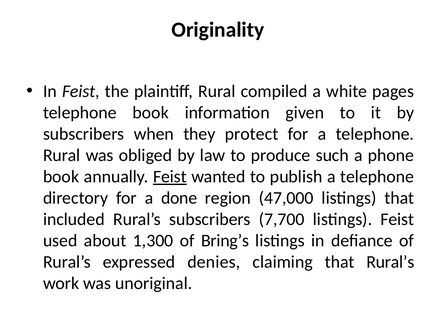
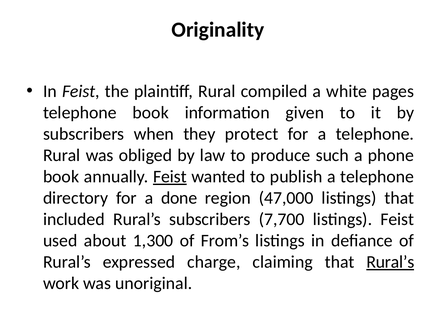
Bring’s: Bring’s -> From’s (225, 241)
denies: denies -> charge (214, 262)
Rural’s underline: none -> present (390, 262)
